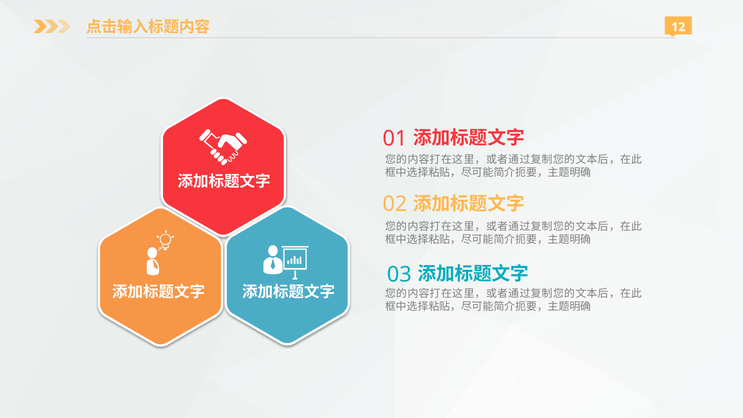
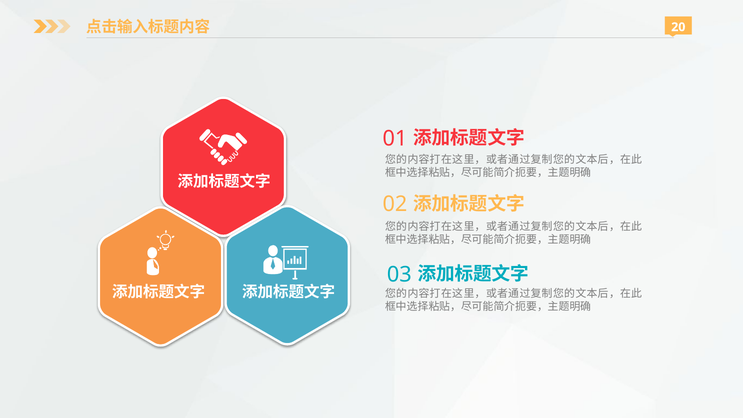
12: 12 -> 20 (678, 27)
